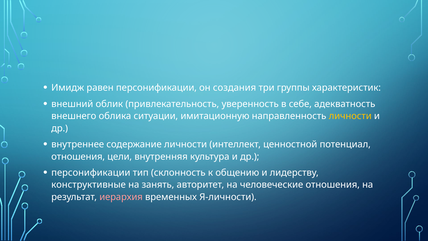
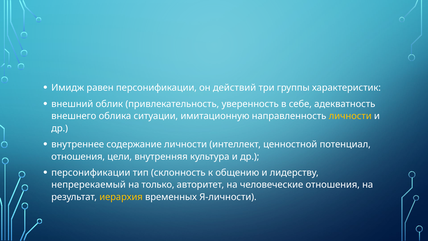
создания: создания -> действий (235, 88)
конструктивные: конструктивные -> непререкаемый (89, 185)
занять: занять -> только (158, 185)
иерархия colour: pink -> yellow (121, 197)
